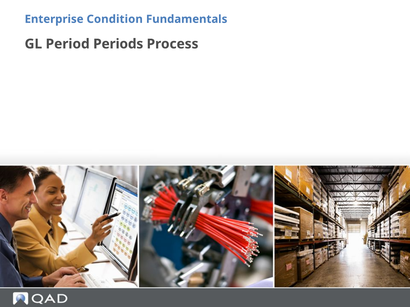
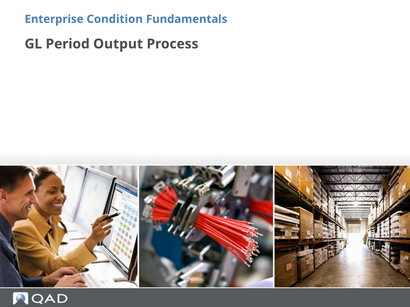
Periods: Periods -> Output (118, 44)
